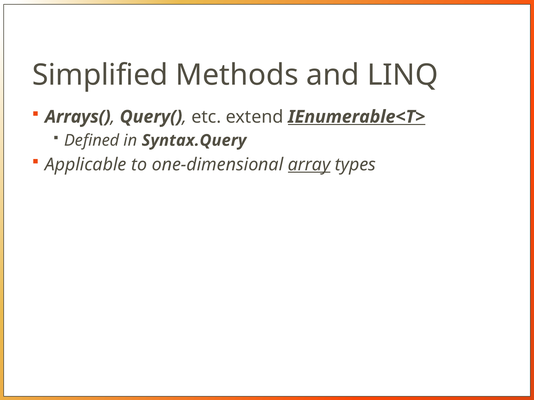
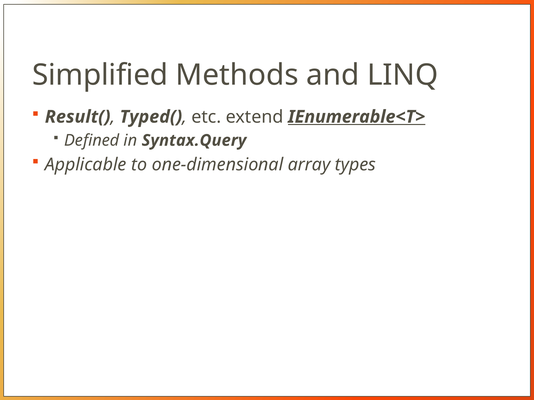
Arrays(: Arrays( -> Result( (78, 117)
Query(: Query( -> Typed( (151, 117)
array underline: present -> none (309, 165)
